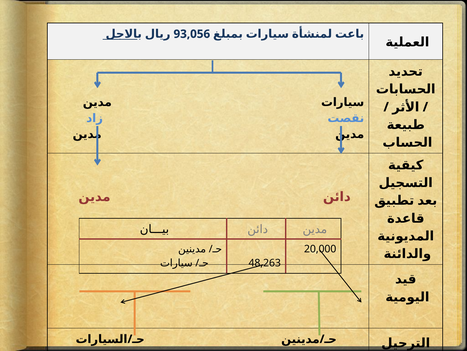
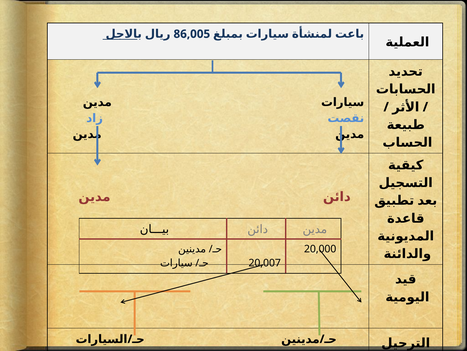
93,056: 93,056 -> 86,005 (192, 34)
48,263: 48,263 -> 20,007 (265, 263)
